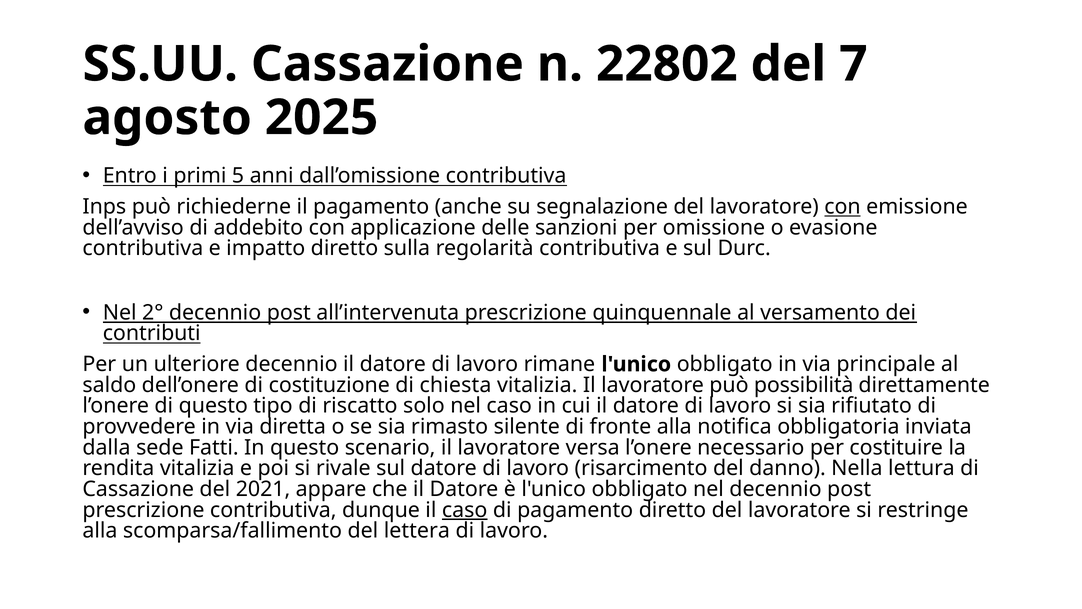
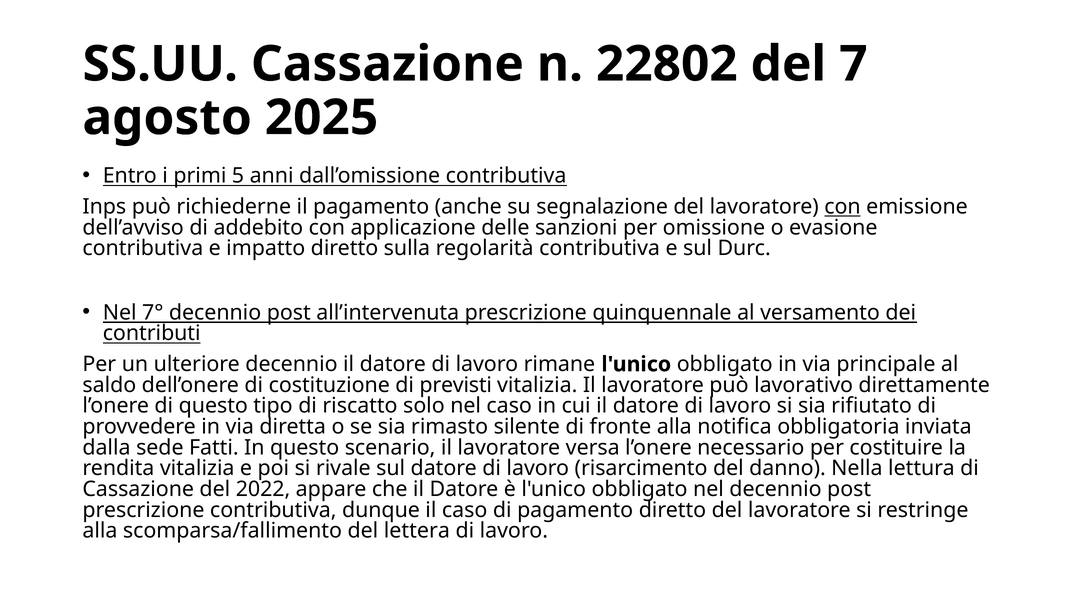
2°: 2° -> 7° (153, 312)
chiesta: chiesta -> previsti (456, 385)
possibilità: possibilità -> lavorativo (804, 385)
2021: 2021 -> 2022 (263, 489)
caso underline: present -> none (465, 510)
